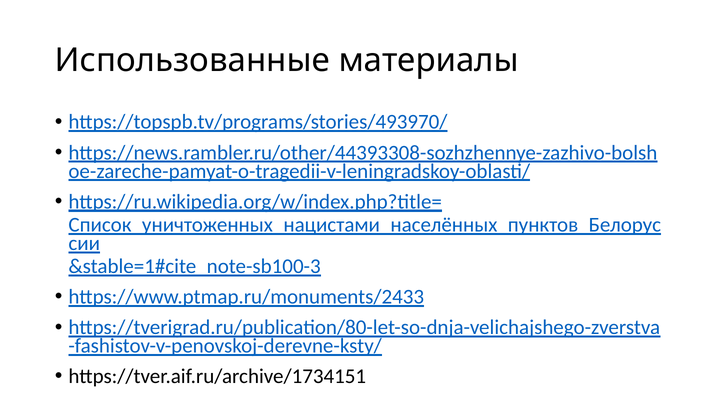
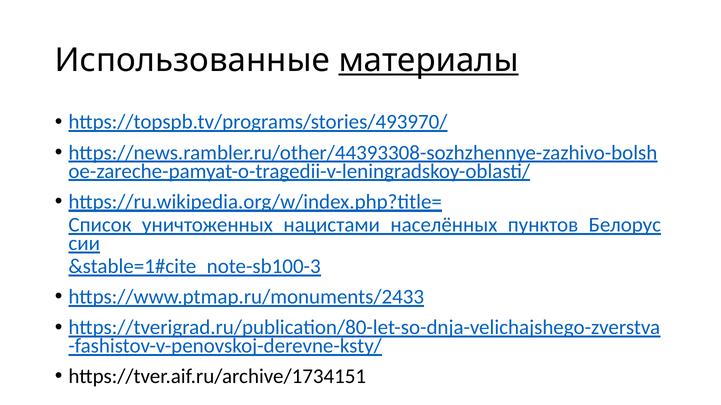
материалы underline: none -> present (429, 61)
